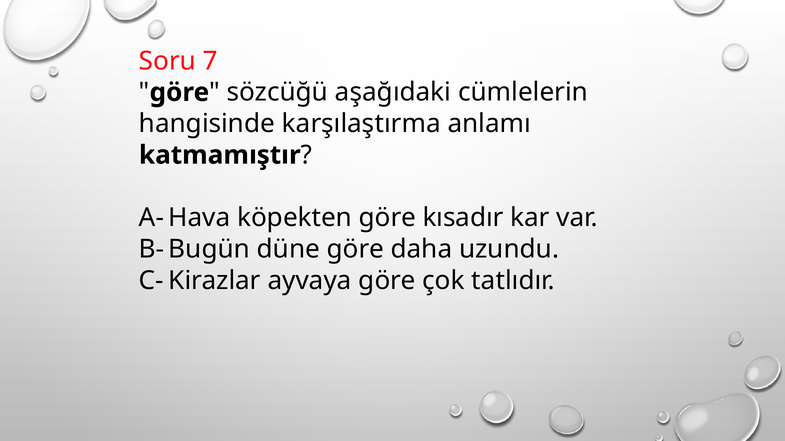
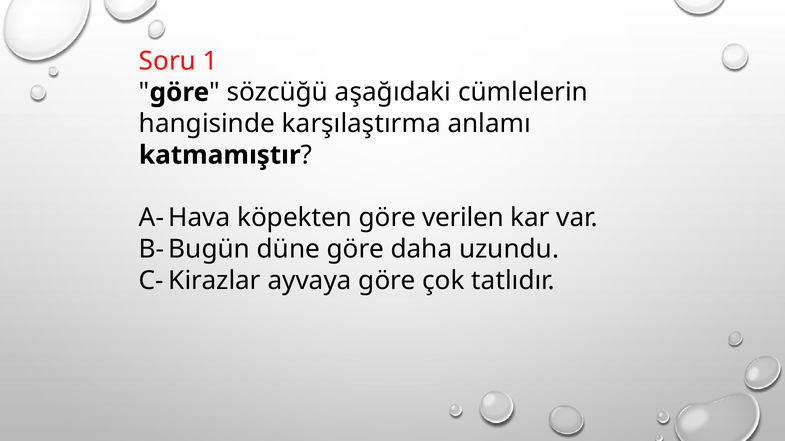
7: 7 -> 1 (210, 61)
kısadır: kısadır -> verilen (463, 218)
